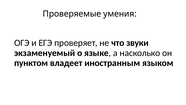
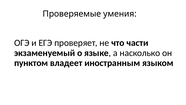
звуки: звуки -> части (137, 43)
